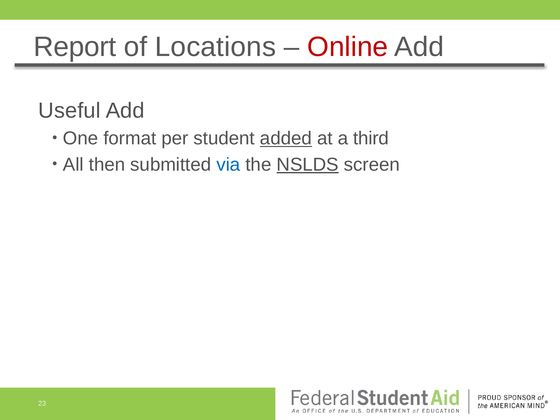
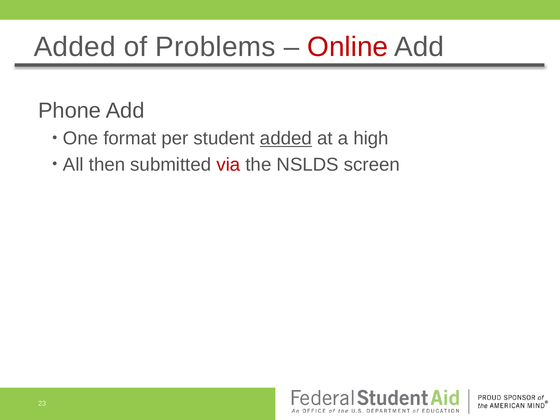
Report: Report -> Added (75, 47)
Locations: Locations -> Problems (215, 47)
Useful: Useful -> Phone (70, 111)
third: third -> high (371, 138)
via colour: blue -> red (228, 165)
NSLDS underline: present -> none (308, 165)
